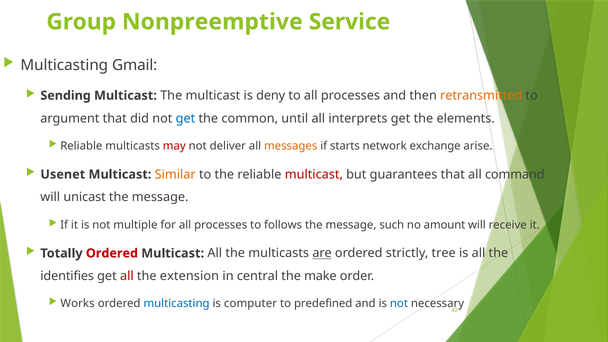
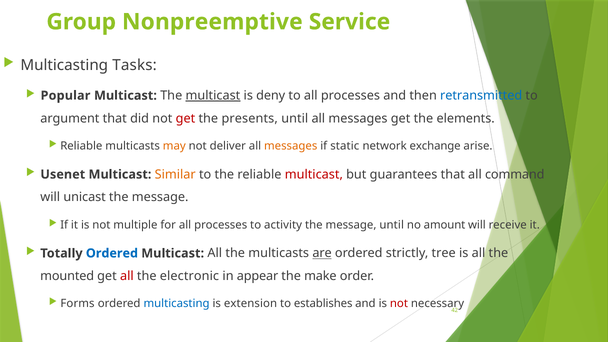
Gmail: Gmail -> Tasks (135, 65)
Sending: Sending -> Popular (65, 96)
multicast underline: none -> present (213, 96)
retransmitted colour: orange -> blue (481, 96)
get colour: blue -> red (185, 118)
common: common -> presents (250, 118)
until all interprets: interprets -> messages (358, 118)
may colour: red -> orange (174, 146)
starts: starts -> static (345, 146)
follows: follows -> activity (283, 225)
message such: such -> until (392, 225)
Ordered colour: red -> blue (112, 253)
identifies: identifies -> mounted (67, 276)
extension: extension -> electronic (189, 276)
central: central -> appear (258, 276)
Works: Works -> Forms (78, 304)
computer: computer -> extension (251, 304)
predefined: predefined -> establishes (323, 304)
not colour: blue -> red (399, 304)
